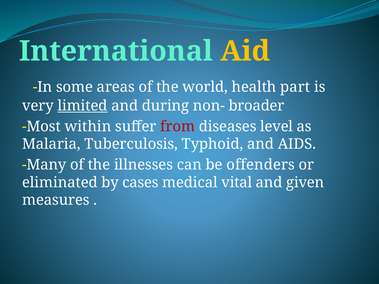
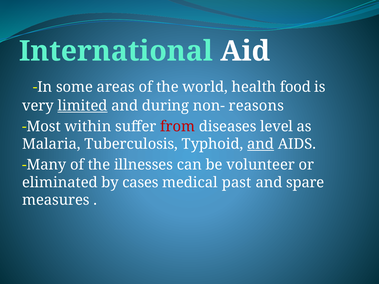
Aid colour: yellow -> white (245, 51)
part: part -> food (295, 87)
broader: broader -> reasons (256, 106)
and underline: none -> present (261, 144)
offenders: offenders -> volunteer (261, 165)
vital: vital -> past (237, 183)
given: given -> spare (305, 183)
